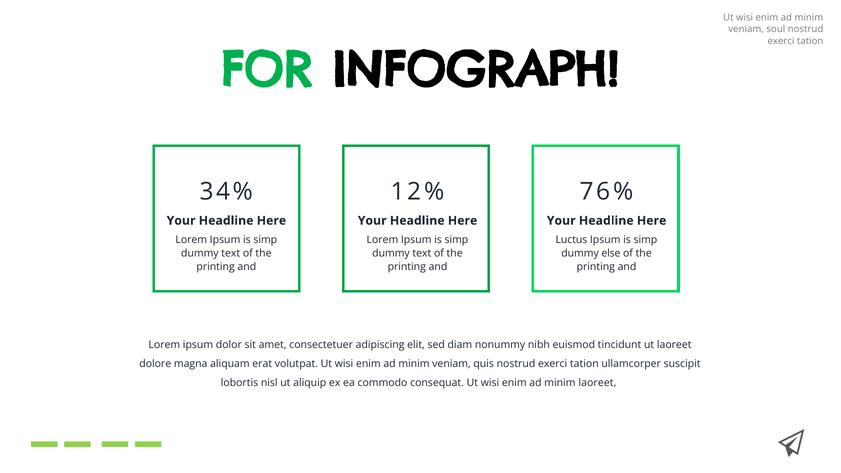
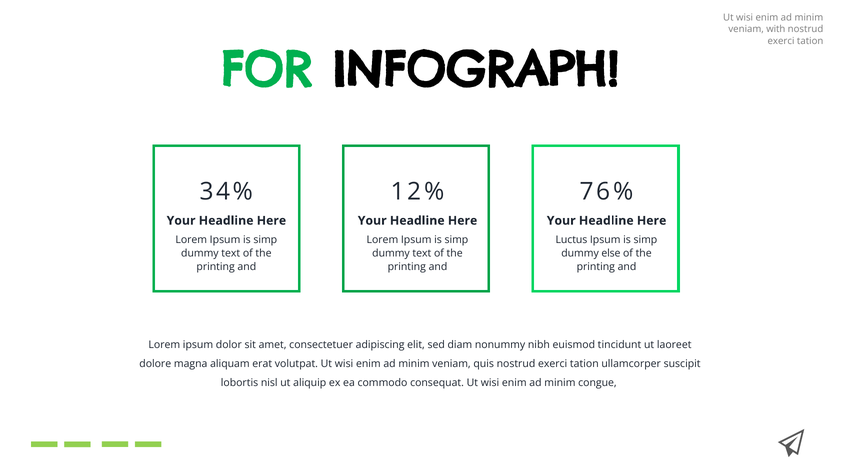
soul: soul -> with (776, 29)
minim laoreet: laoreet -> congue (597, 383)
